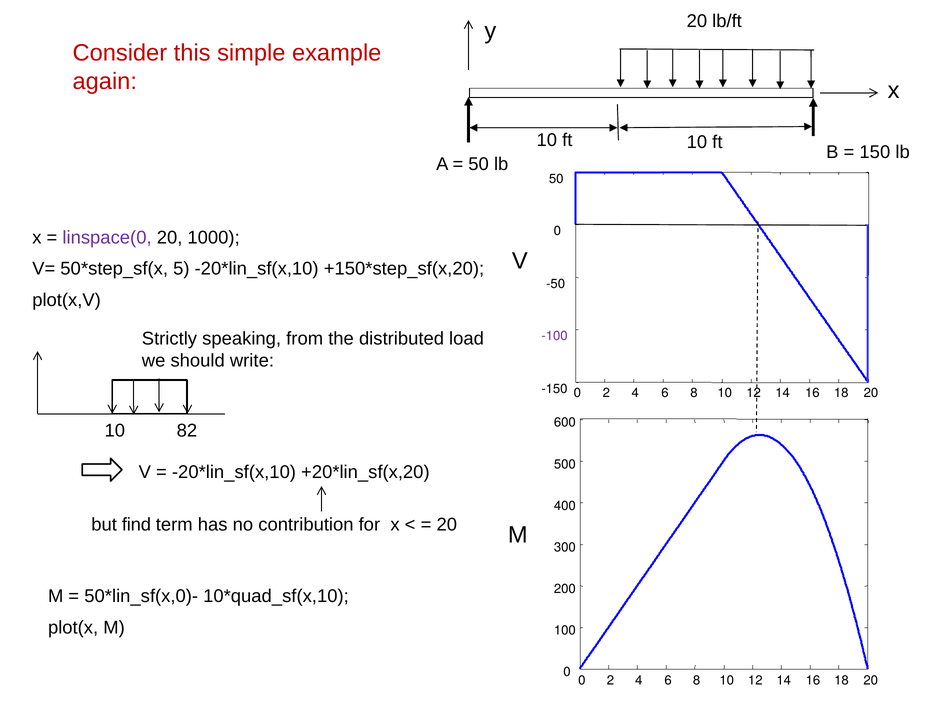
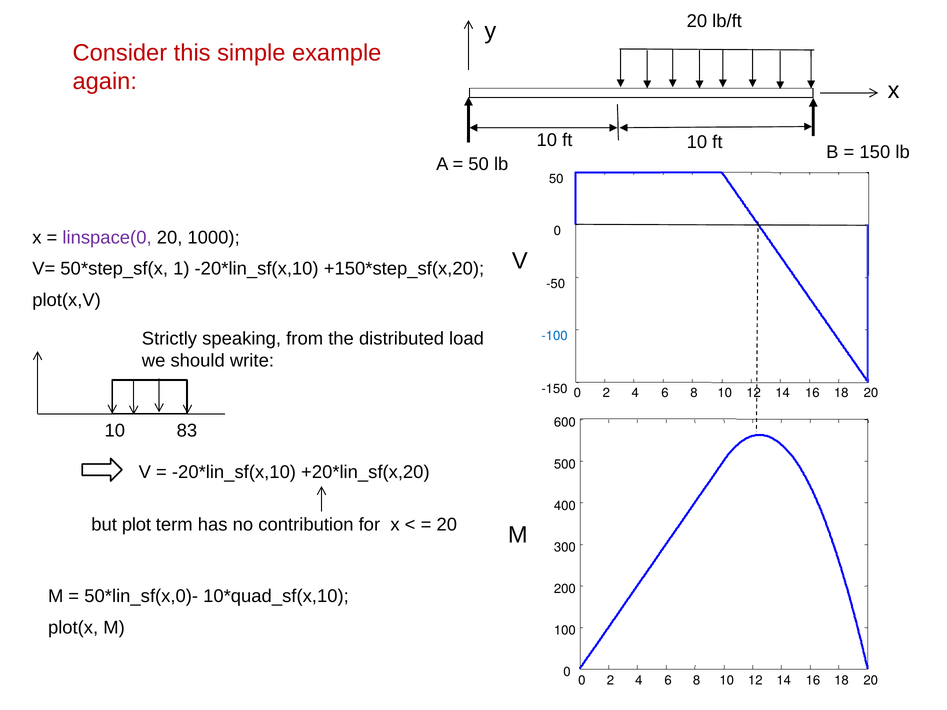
5: 5 -> 1 (181, 269)
-100 colour: purple -> blue (555, 336)
82: 82 -> 83 (187, 431)
find: find -> plot (136, 525)
